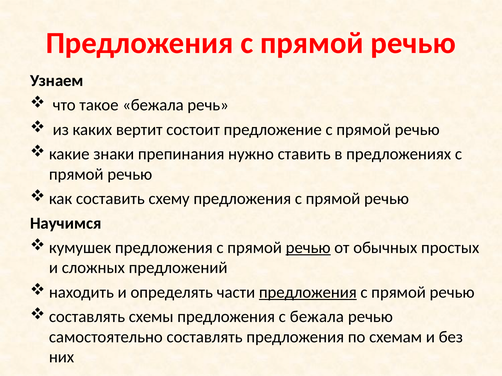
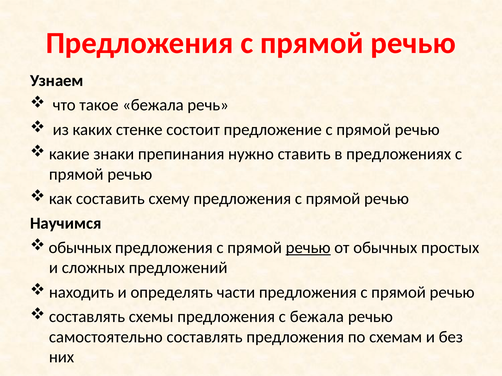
вертит: вертит -> стенке (139, 130)
кумушек: кумушек -> обычных (80, 248)
предложения underline: present -> none (308, 293)
